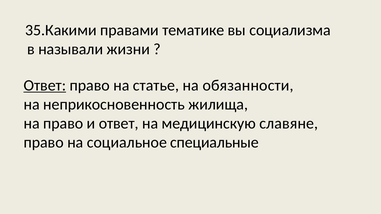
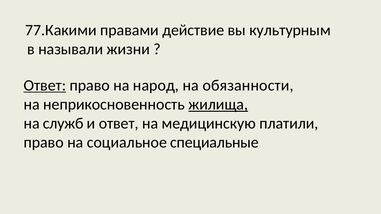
35.Какими: 35.Какими -> 77.Какими (61, 30)
тематике: тематике -> действие (193, 30)
социализма: социализма -> культурным (290, 30)
статье: статье -> народ (156, 85)
жилища underline: none -> present (218, 104)
на право: право -> служб (63, 124)
славяне: славяне -> платили (289, 124)
